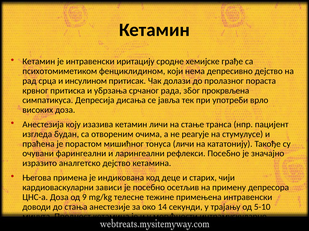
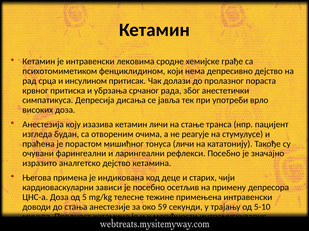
иритацију: иритацију -> лековима (135, 62)
прокрвљена: прокрвљена -> анестетички (225, 91)
9: 9 -> 5 (84, 198)
14: 14 -> 59 (162, 207)
